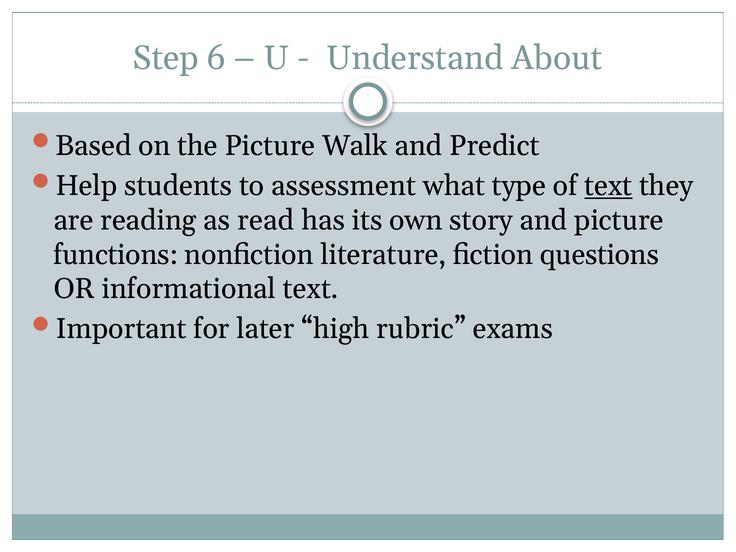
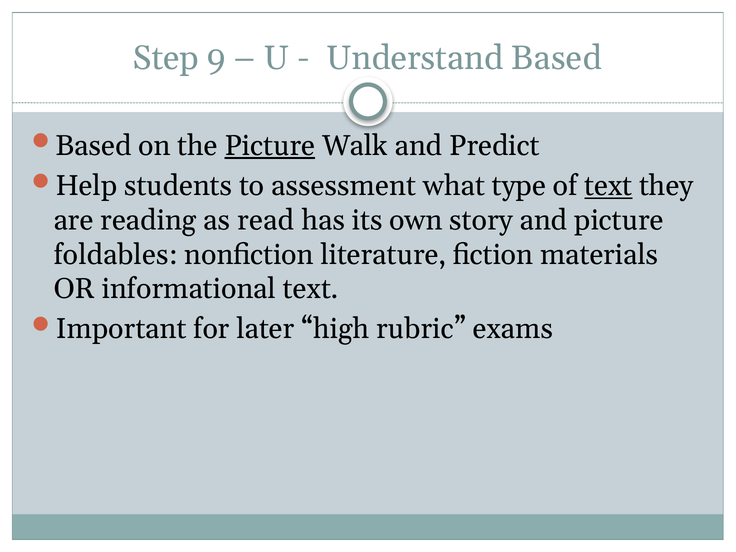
6: 6 -> 9 (216, 58)
Understand About: About -> Based (557, 58)
Picture underline: none -> present (270, 146)
functions: functions -> foldables (116, 255)
questions: questions -> materials (599, 255)
